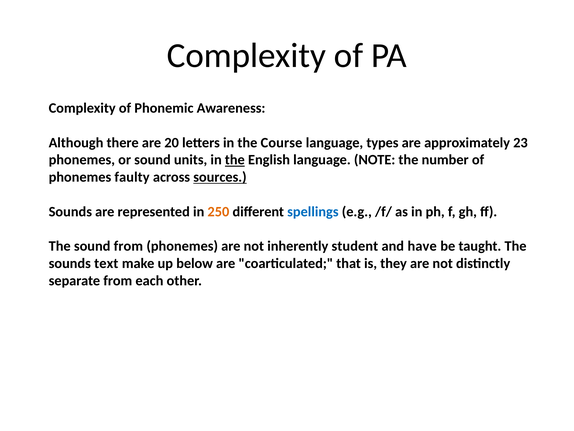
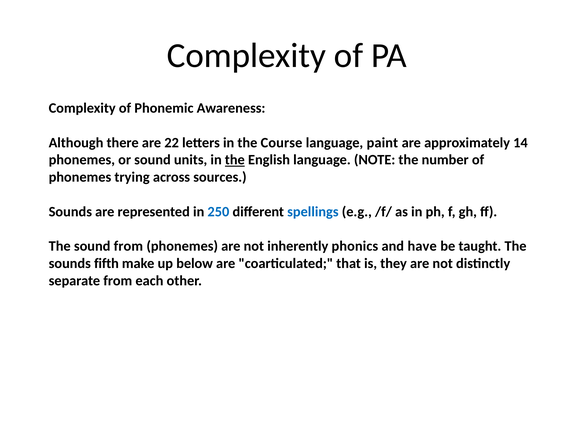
20: 20 -> 22 (172, 143)
types: types -> paint (382, 143)
23: 23 -> 14 (520, 143)
faulty: faulty -> trying (132, 177)
sources underline: present -> none (220, 177)
250 colour: orange -> blue (218, 211)
student: student -> phonics (355, 246)
text: text -> fifth (106, 263)
